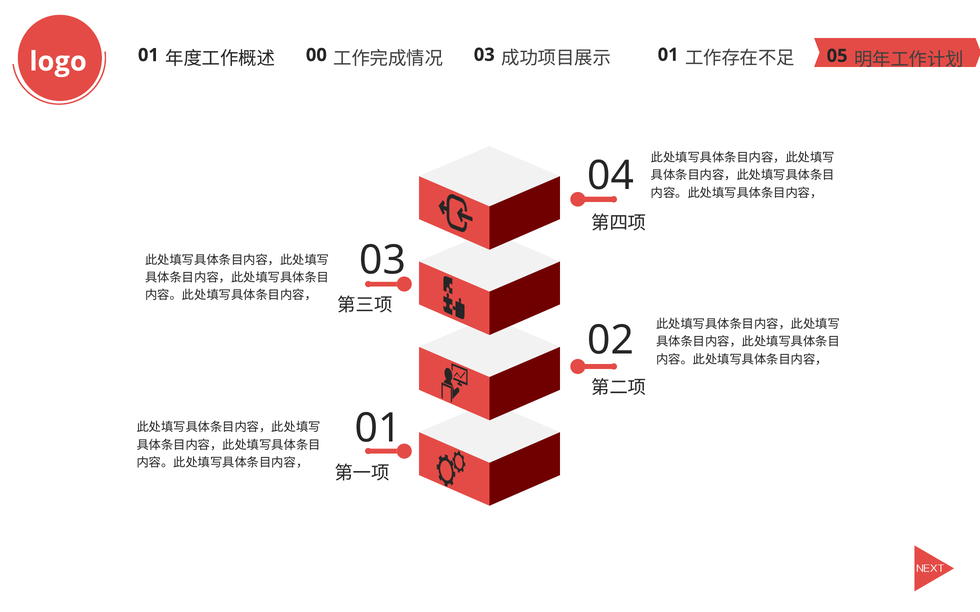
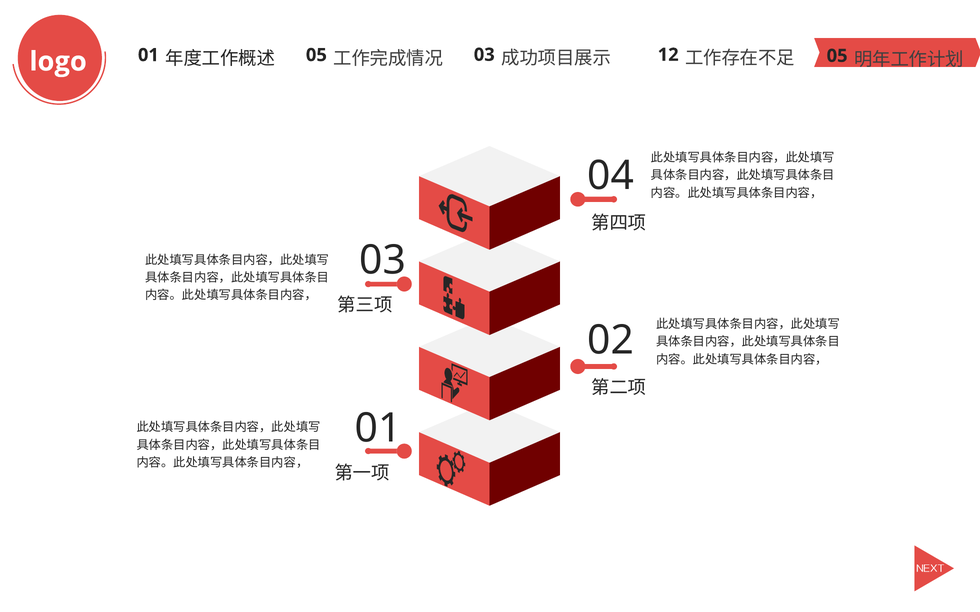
00: 00 -> 05 (316, 55)
01: 01 -> 12 (668, 55)
